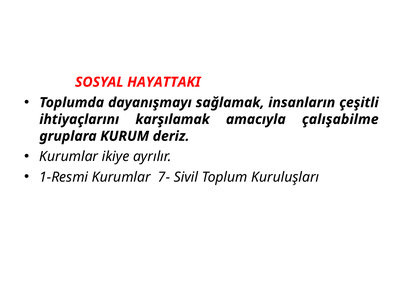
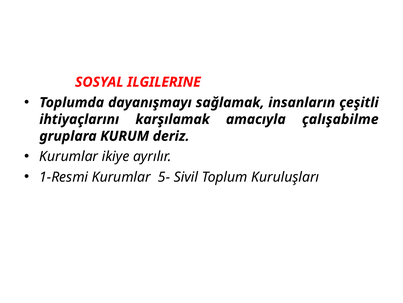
HAYATTAKI: HAYATTAKI -> ILGILERINE (164, 82)
7-: 7- -> 5- (164, 177)
